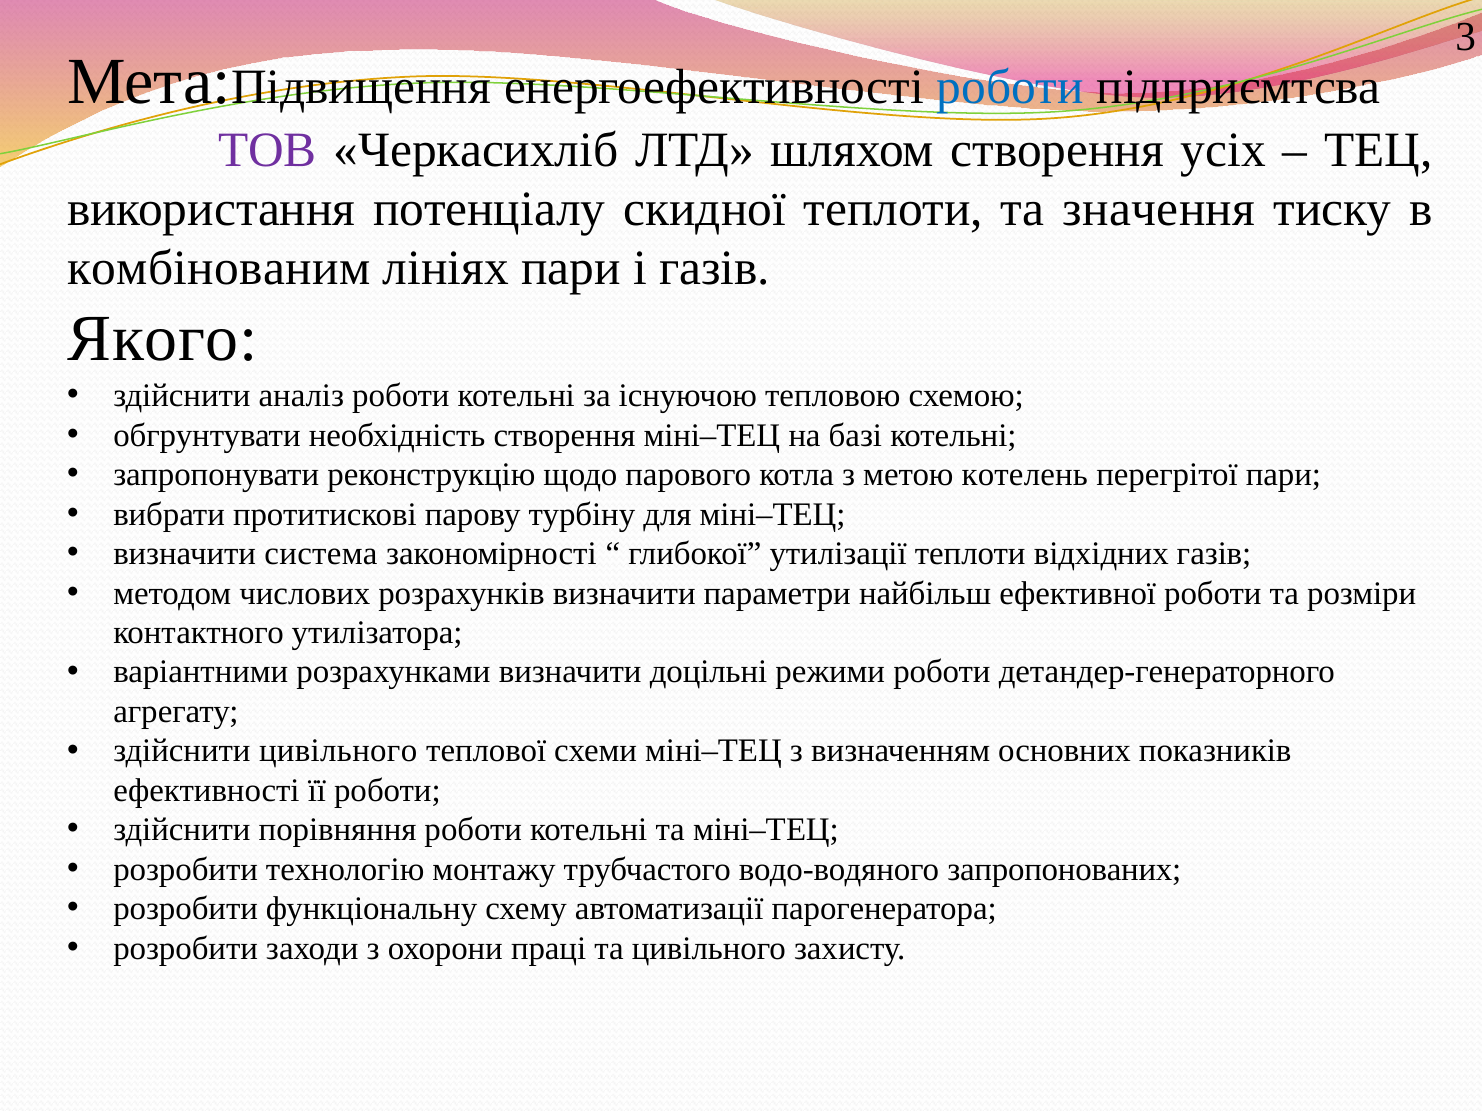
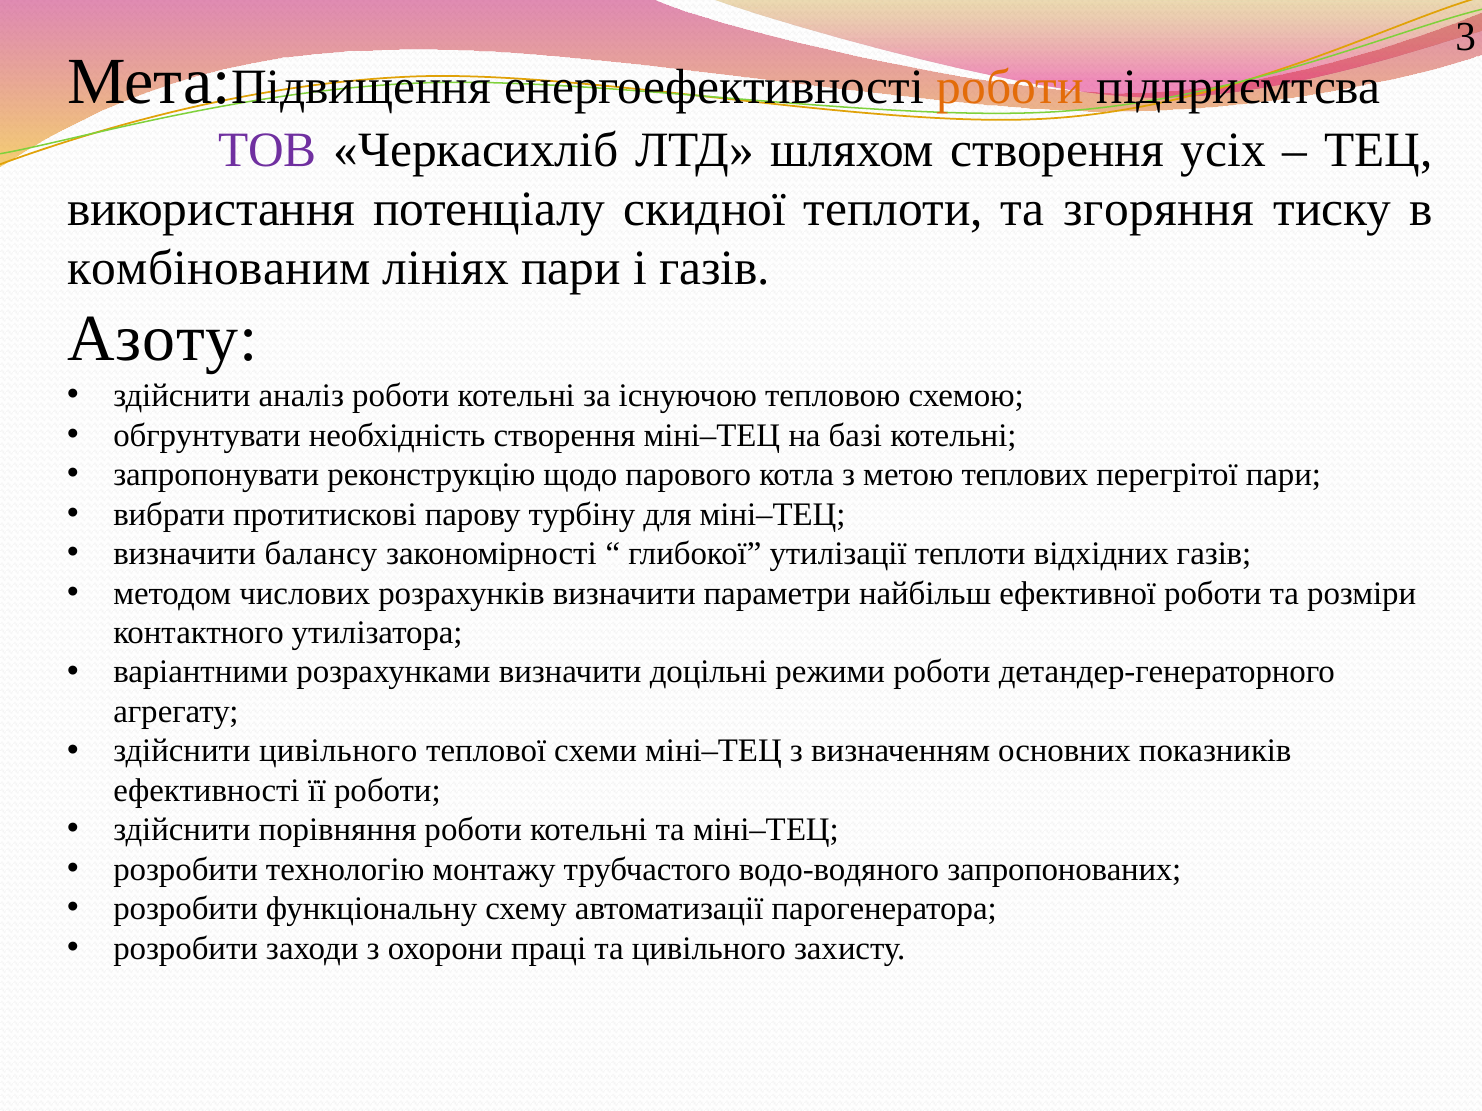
роботи colour: blue -> orange (1010, 87)
значення: значення -> згоряння (1159, 209)
Якого: Якого -> Азоту (163, 339)
котелень: котелень -> теплових (1025, 475)
система: система -> балансу (321, 554)
